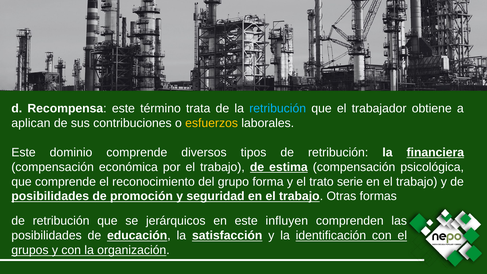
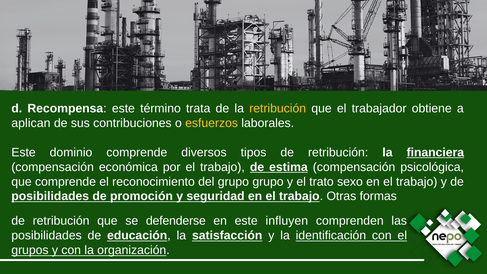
retribución colour: light blue -> yellow (278, 109)
grupo forma: forma -> grupo (268, 182)
serie: serie -> sexo (350, 182)
jerárquicos: jerárquicos -> defenderse (176, 221)
